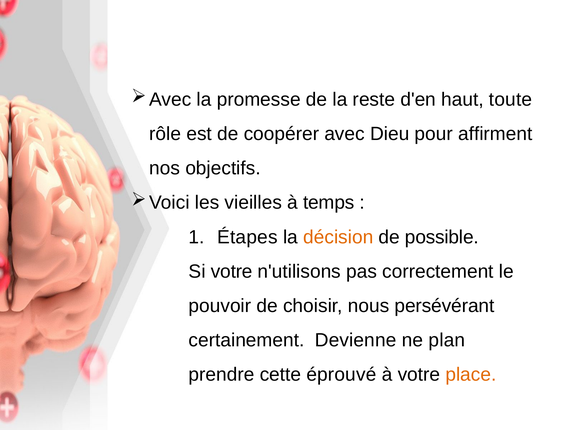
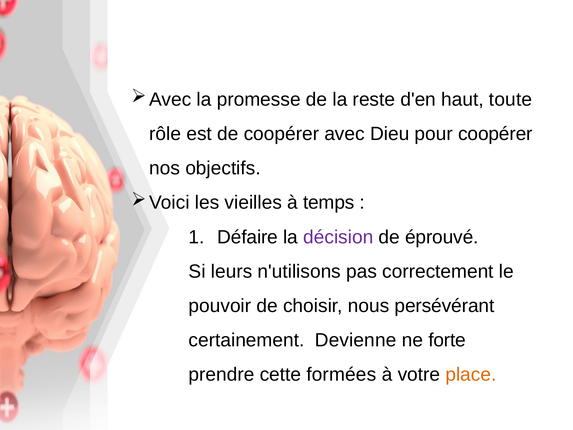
pour affirment: affirment -> coopérer (495, 134)
Étapes: Étapes -> Défaire (248, 237)
décision colour: orange -> purple (338, 237)
possible: possible -> éprouvé (442, 237)
Si votre: votre -> leurs (232, 271)
plan: plan -> forte (447, 340)
éprouvé: éprouvé -> formées (341, 374)
